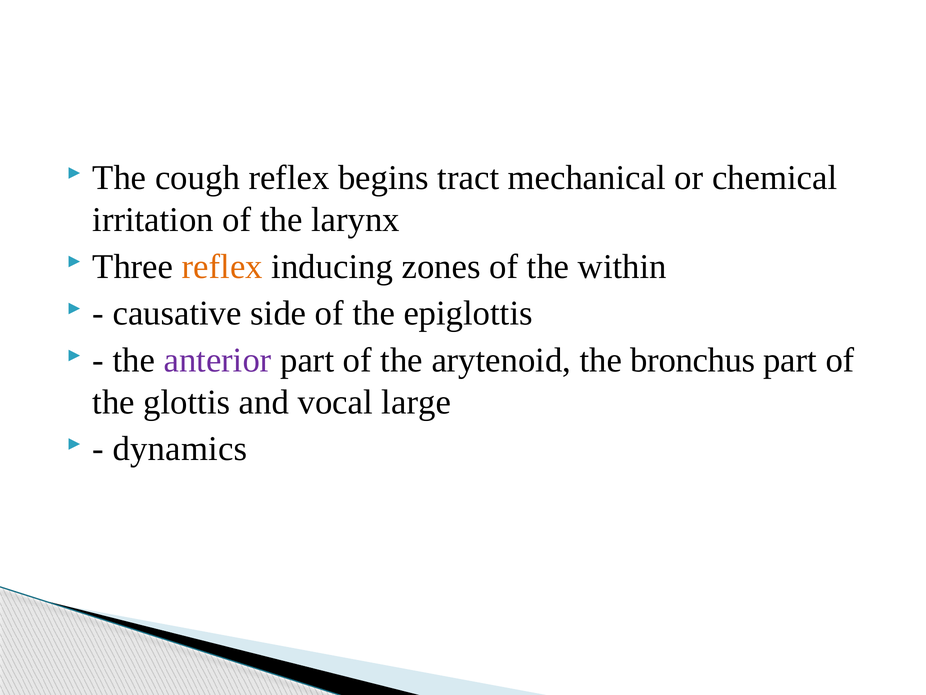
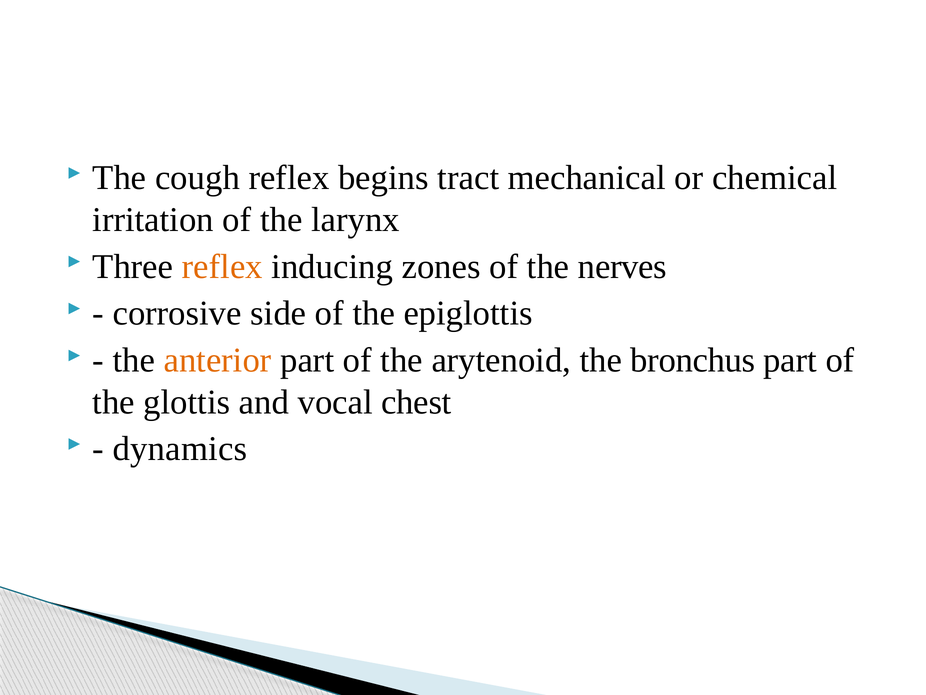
within: within -> nerves (622, 266)
causative: causative -> corrosive (177, 313)
anterior colour: purple -> orange (218, 360)
large: large -> chest (416, 402)
